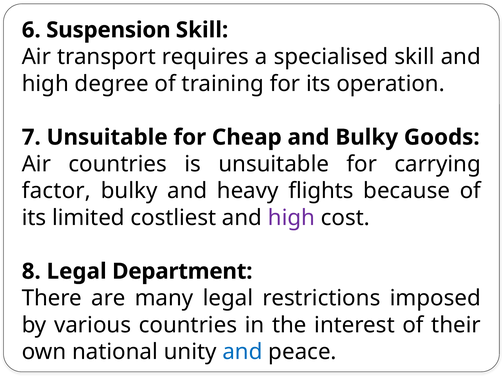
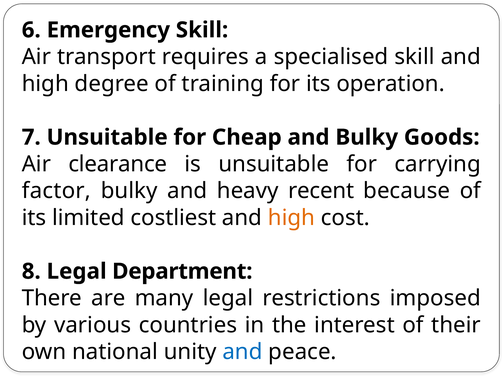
Suspension: Suspension -> Emergency (108, 30)
Air countries: countries -> clearance (118, 164)
flights: flights -> recent (321, 191)
high colour: purple -> orange (291, 218)
